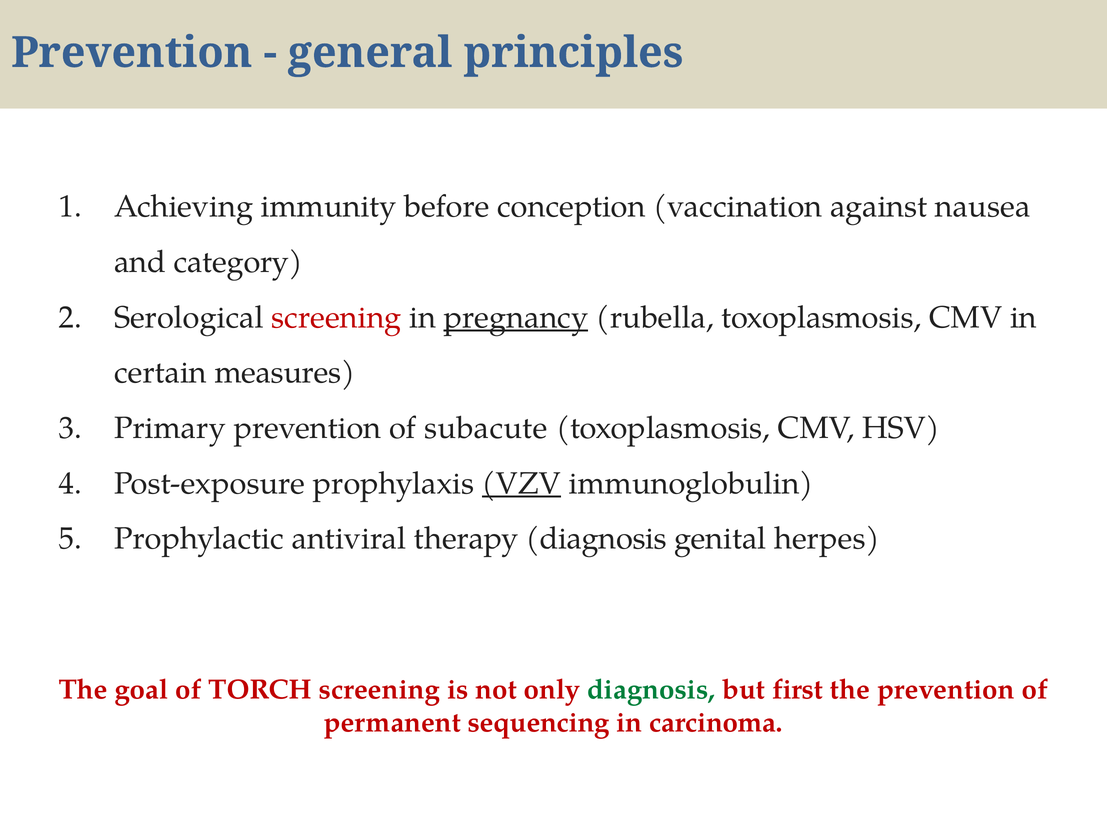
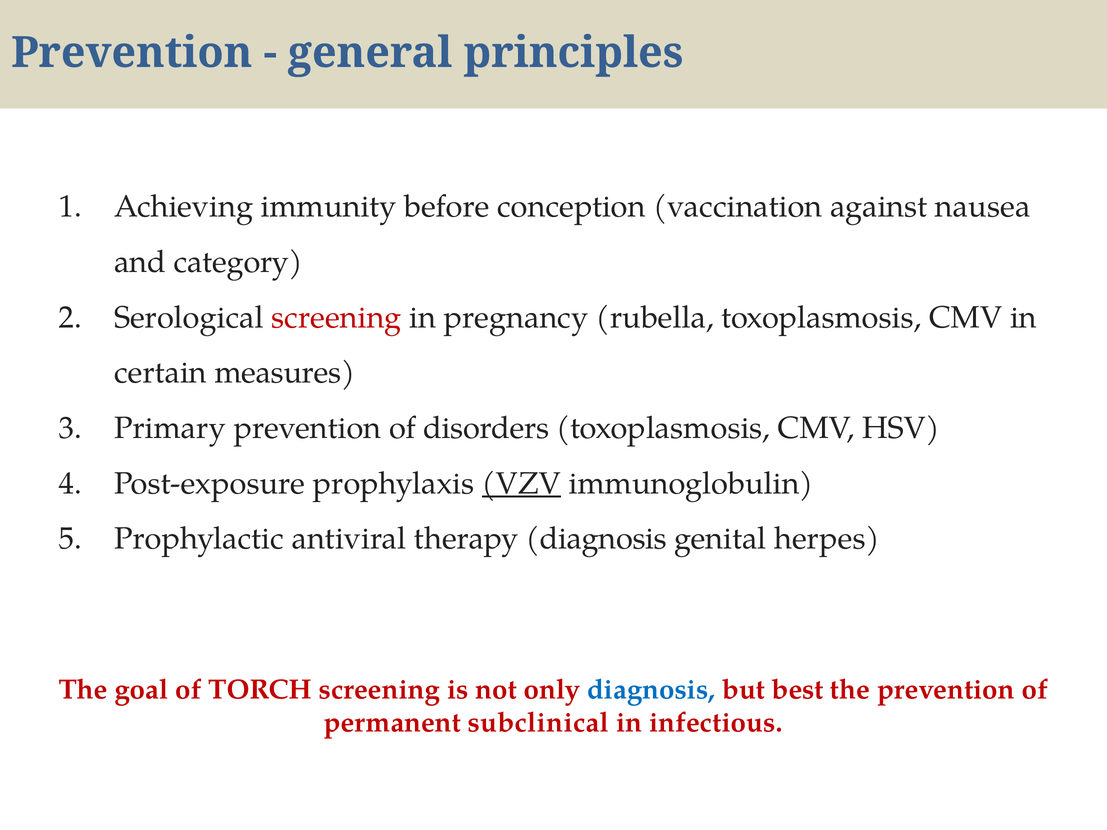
pregnancy underline: present -> none (516, 317)
subacute: subacute -> disorders (486, 428)
diagnosis colour: green -> blue (651, 690)
first: first -> best (798, 690)
sequencing: sequencing -> subclinical (538, 723)
carcinoma: carcinoma -> infectious (716, 723)
